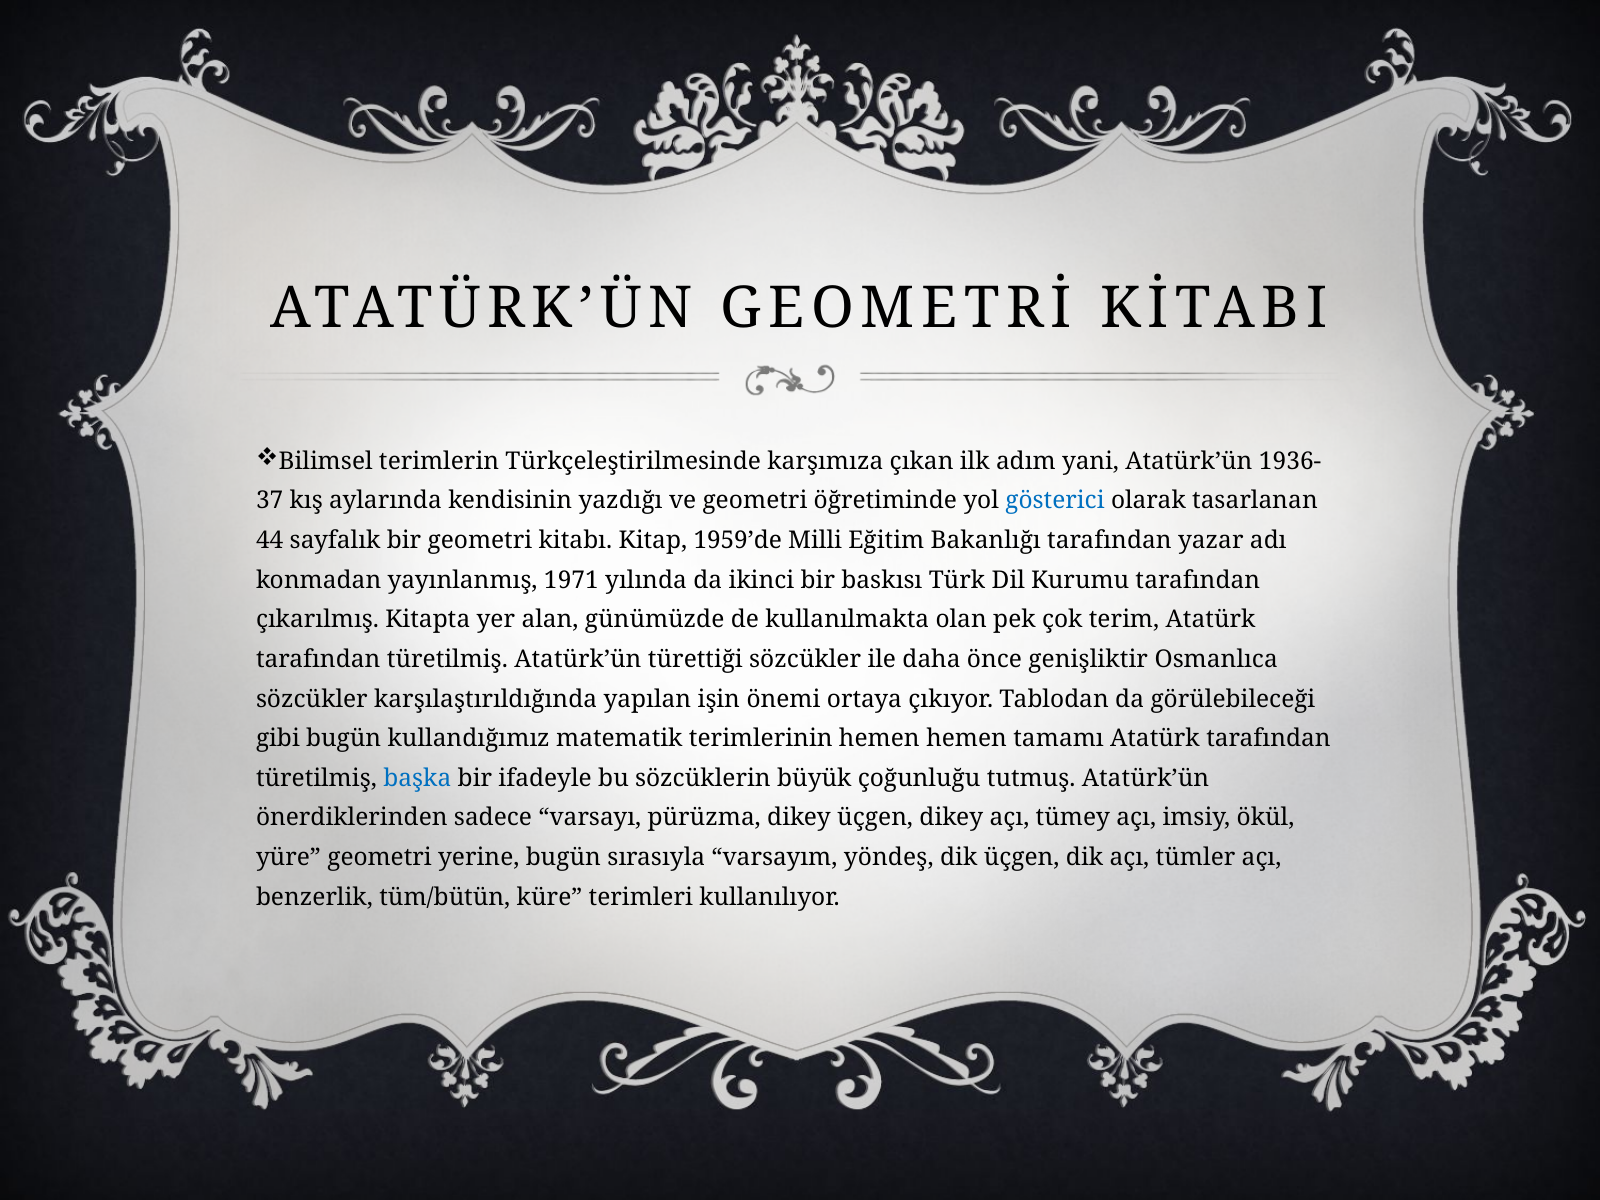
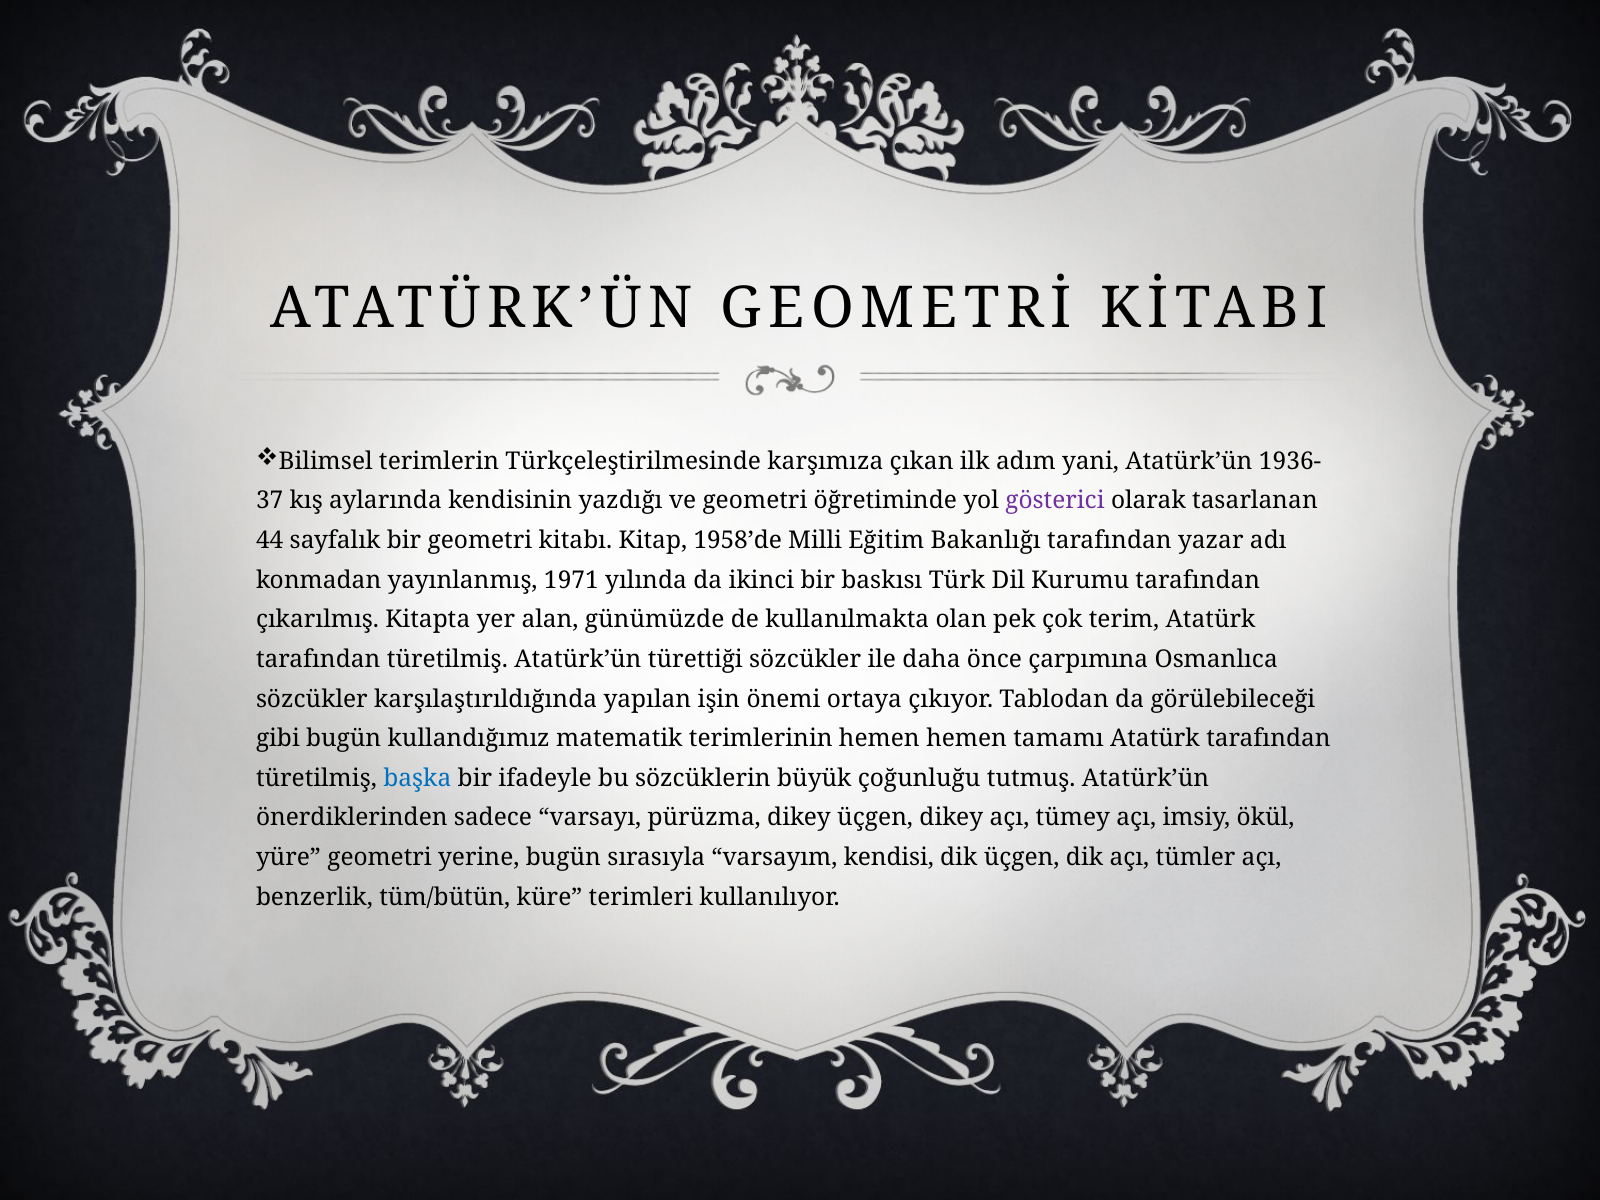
gösterici colour: blue -> purple (1055, 501)
1959’de: 1959’de -> 1958’de (738, 541)
genişliktir: genişliktir -> çarpımına (1088, 659)
yöndeş: yöndeş -> kendisi (889, 858)
